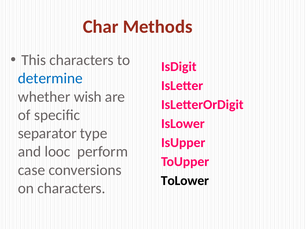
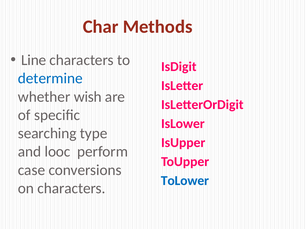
This: This -> Line (34, 60)
separator: separator -> searching (47, 134)
ToLower colour: black -> blue (185, 181)
